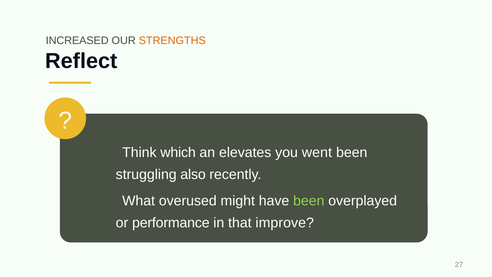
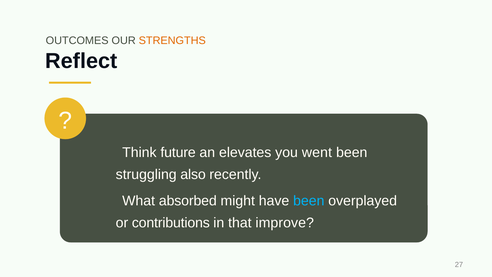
INCREASED: INCREASED -> OUTCOMES (77, 40)
which: which -> future (178, 152)
overused: overused -> absorbed (188, 201)
been colour: light green -> light blue (309, 201)
performance: performance -> contributions (171, 223)
